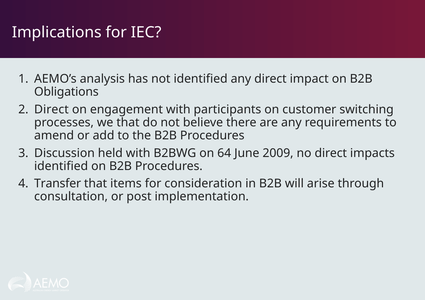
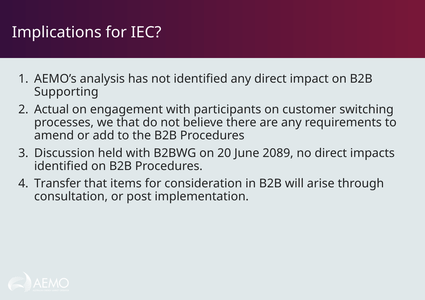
Obligations: Obligations -> Supporting (66, 92)
Direct: Direct -> Actual (52, 110)
64: 64 -> 20 (224, 153)
2009: 2009 -> 2089 (278, 153)
